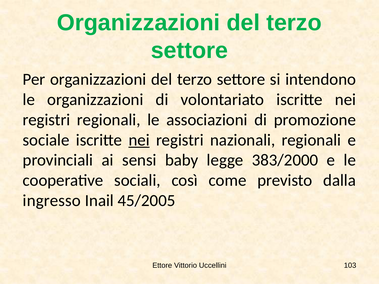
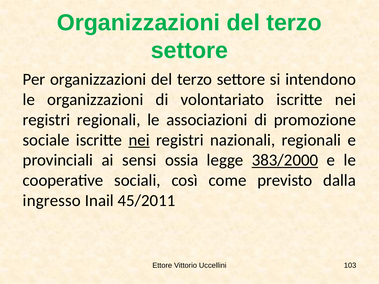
baby: baby -> ossia (182, 160)
383/2000 underline: none -> present (285, 160)
45/2005: 45/2005 -> 45/2011 (146, 201)
